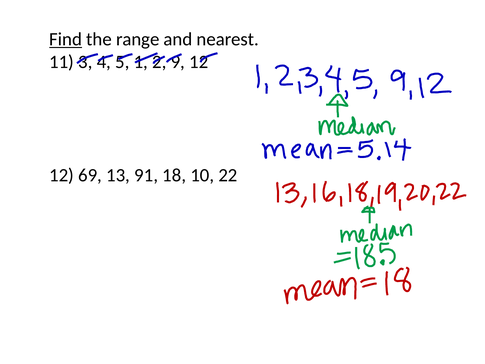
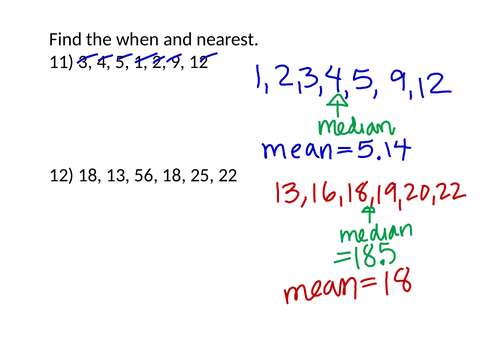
Find underline: present -> none (66, 39)
range: range -> when (138, 39)
12 69: 69 -> 18 (90, 175)
91: 91 -> 56 (146, 175)
10: 10 -> 25 (202, 175)
